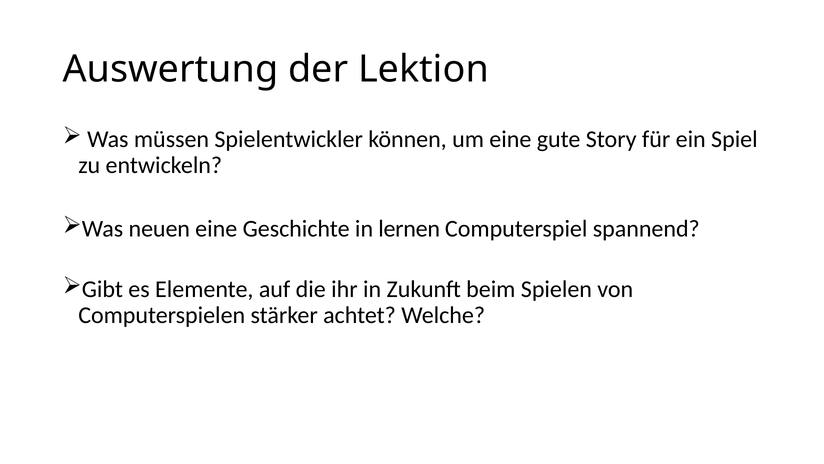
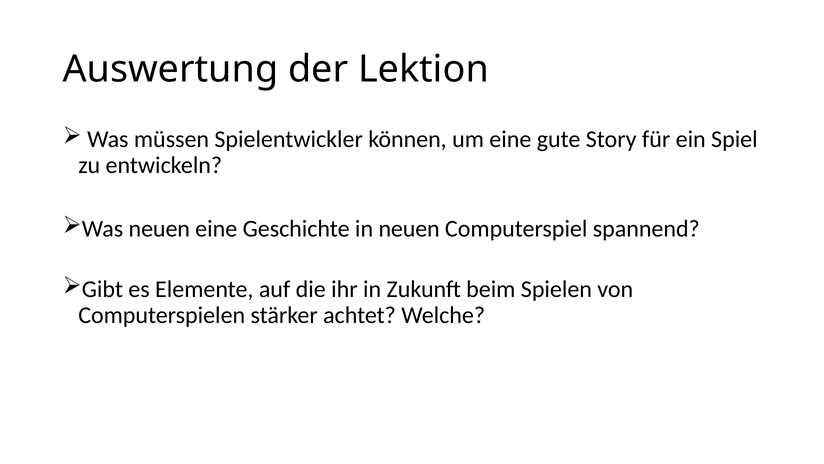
in lernen: lernen -> neuen (409, 229)
